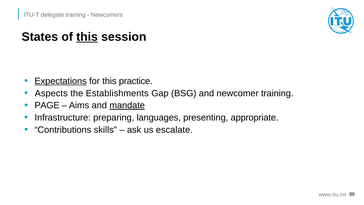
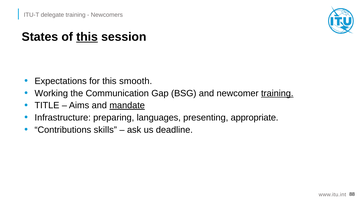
Expectations underline: present -> none (61, 81)
practice: practice -> smooth (136, 81)
Aspects: Aspects -> Working (51, 93)
Establishments: Establishments -> Communication (117, 93)
training underline: none -> present (277, 93)
PAGE: PAGE -> TITLE (47, 105)
escalate: escalate -> deadline (174, 130)
